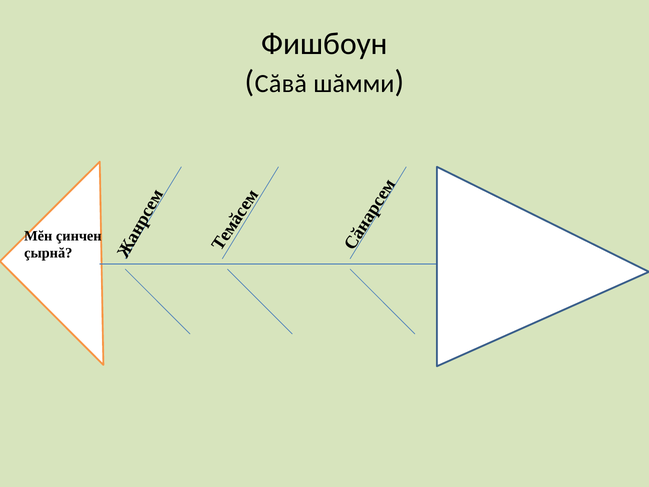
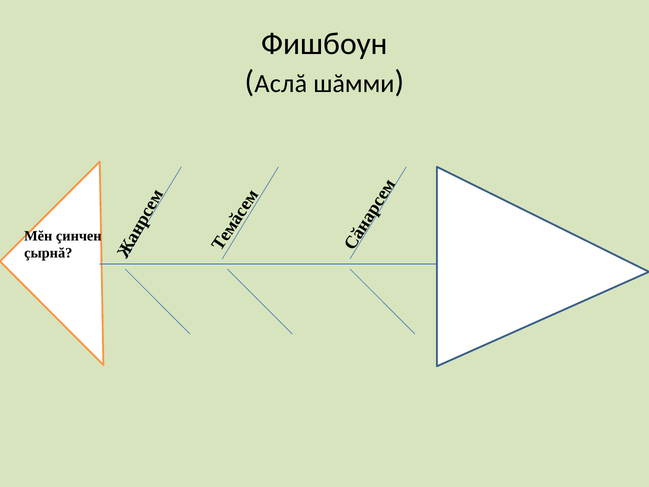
Сăвă: Сăвă -> Аслă (281, 84)
